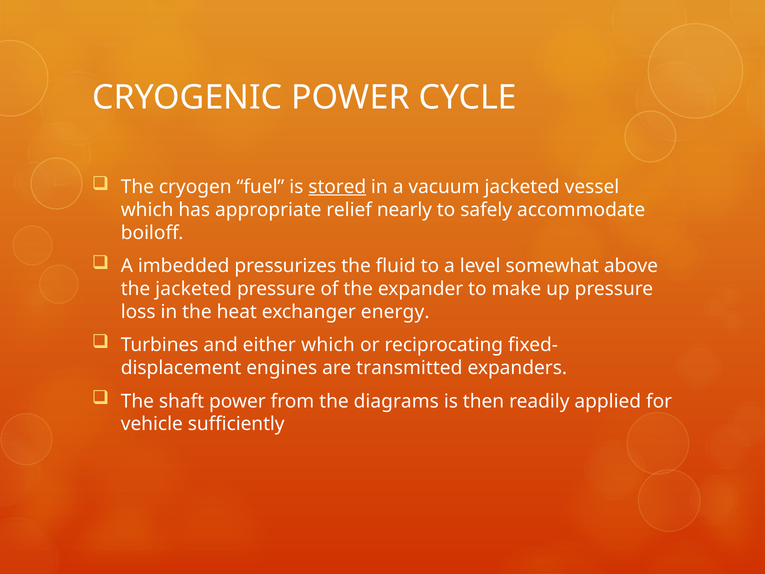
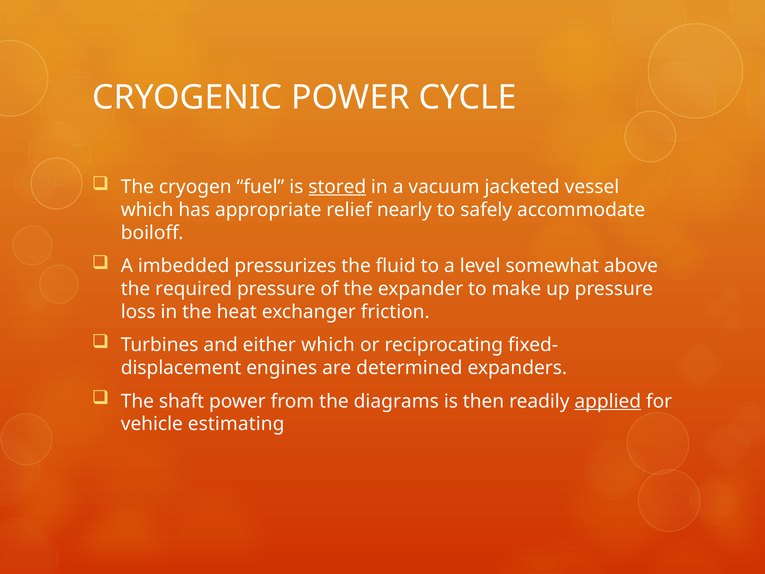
the jacketed: jacketed -> required (194, 289)
energy: energy -> friction (395, 312)
transmitted: transmitted -> determined (409, 368)
applied underline: none -> present (608, 401)
sufficiently: sufficiently -> estimating (236, 424)
